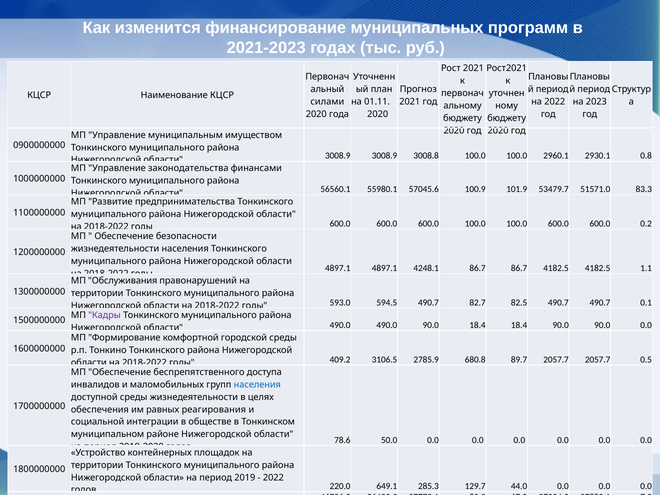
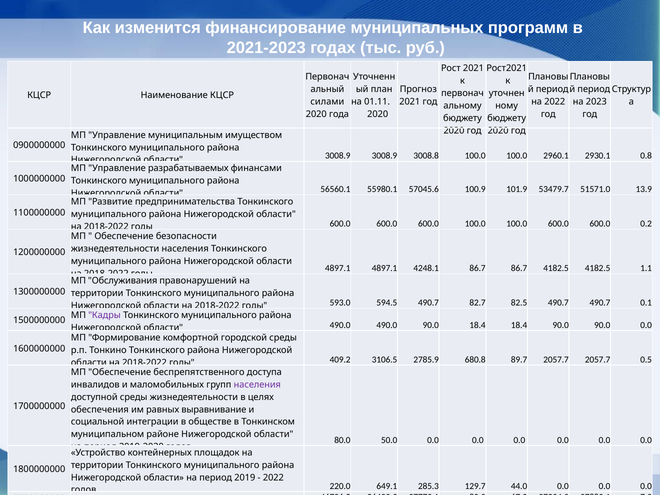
законодательства: законодательства -> разрабатываемых (188, 168)
83.3: 83.3 -> 13.9 (644, 189)
населения colour: blue -> purple (257, 385)
реагирования: реагирования -> выравнивание (214, 409)
78.6: 78.6 -> 80.0 (342, 440)
